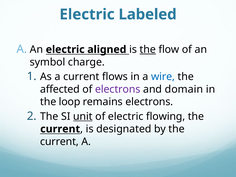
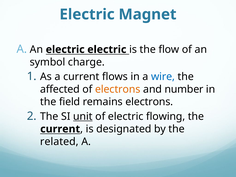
Labeled: Labeled -> Magnet (148, 14)
electric aligned: aligned -> electric (107, 50)
the underline: present -> none (148, 50)
electrons colour: purple -> orange (118, 89)
domain: domain -> number (184, 89)
loop: loop -> field (70, 102)
current: current -> related (59, 142)
